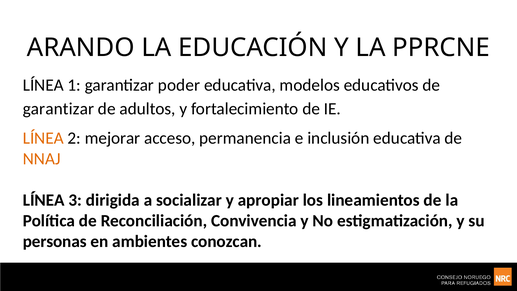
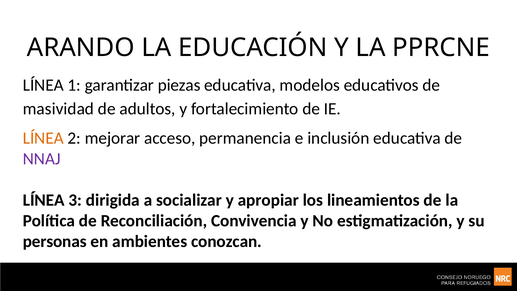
poder: poder -> piezas (179, 85)
garantizar: garantizar -> masividad (58, 109)
NNAJ colour: orange -> purple (42, 159)
